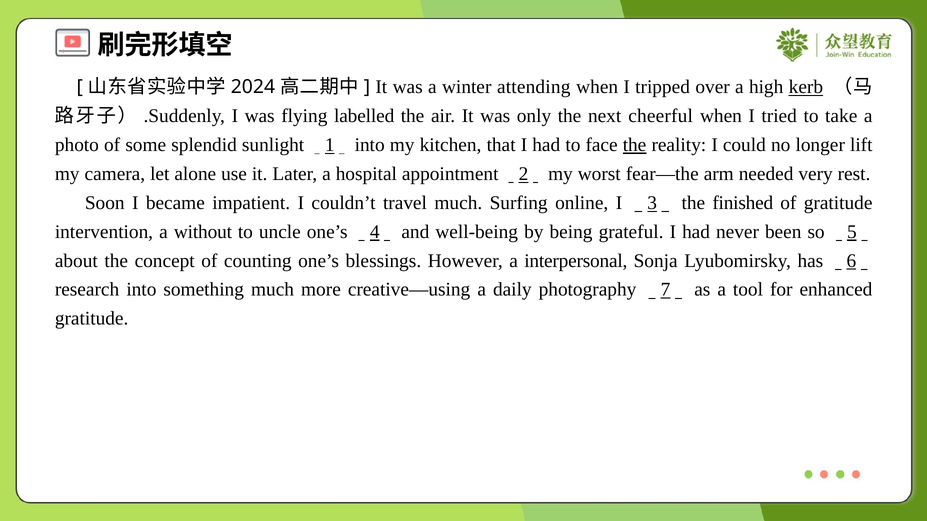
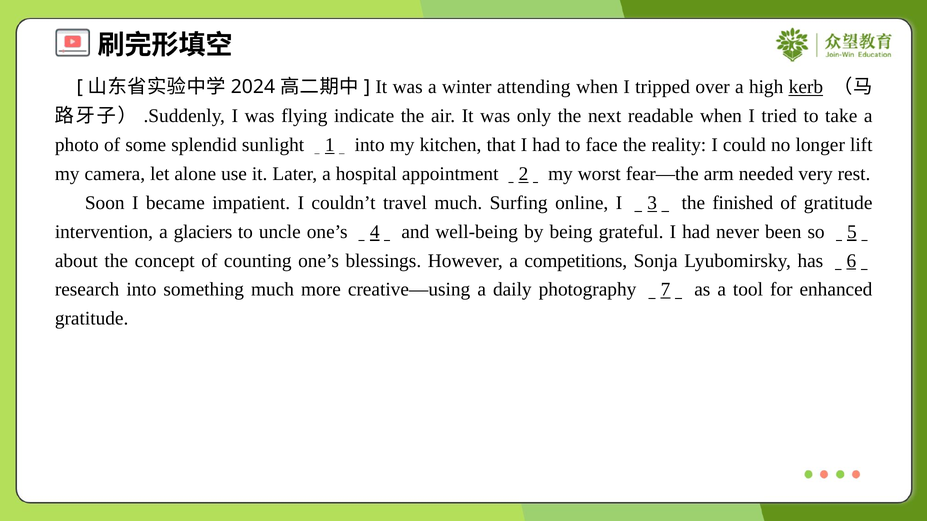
labelled: labelled -> indicate (364, 116)
cheerful: cheerful -> readable (661, 116)
the underline: present -> none (635, 145)
without: without -> glaciers (203, 232)
interpersonal: interpersonal -> competitions (576, 261)
